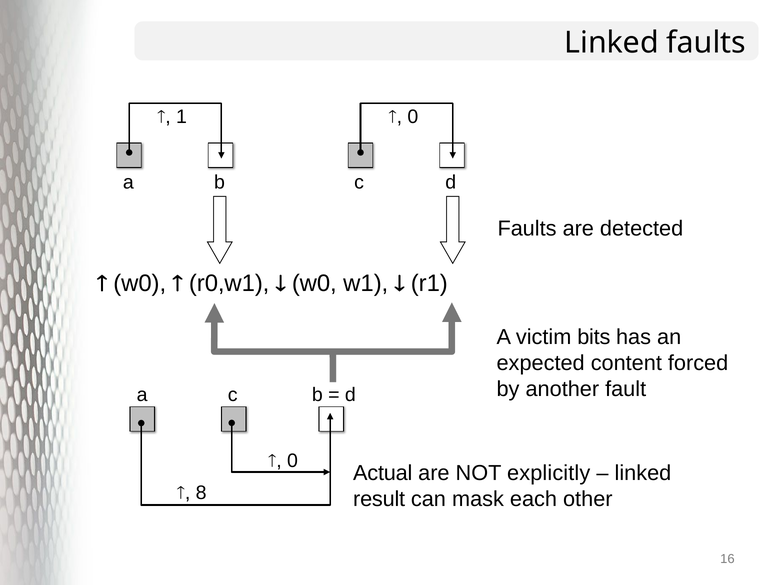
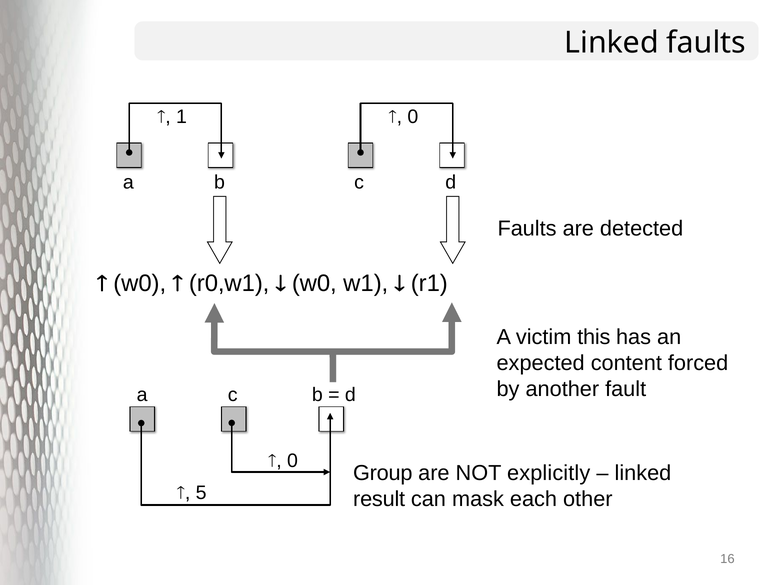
bits: bits -> this (594, 337)
Actual: Actual -> Group (383, 474)
8: 8 -> 5 (201, 494)
